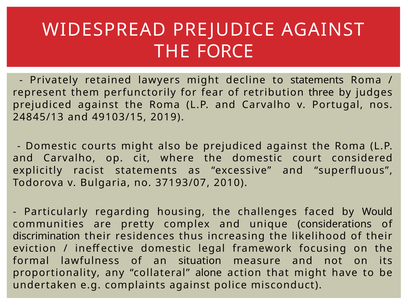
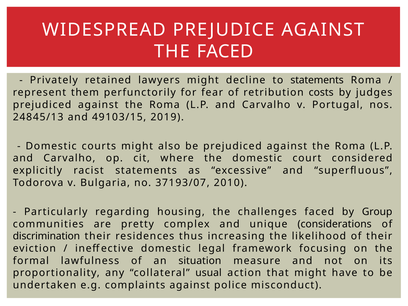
THE FORCE: FORCE -> FACED (225, 52)
three: three -> costs (321, 93)
Would: Would -> Group (377, 212)
alone: alone -> usual (209, 273)
